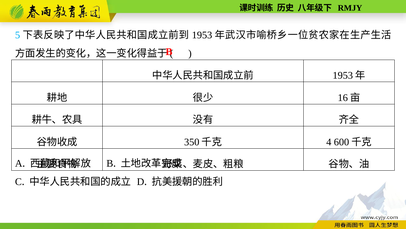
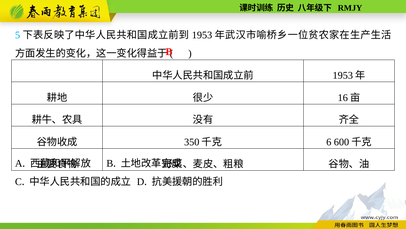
4: 4 -> 6 (329, 142)
